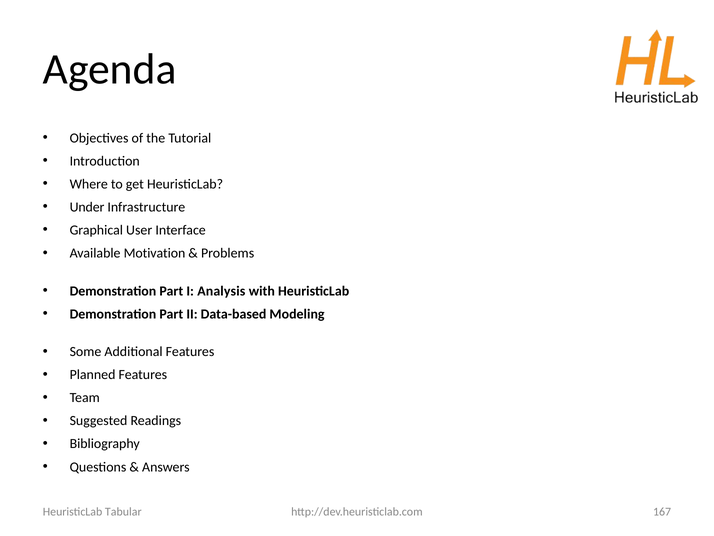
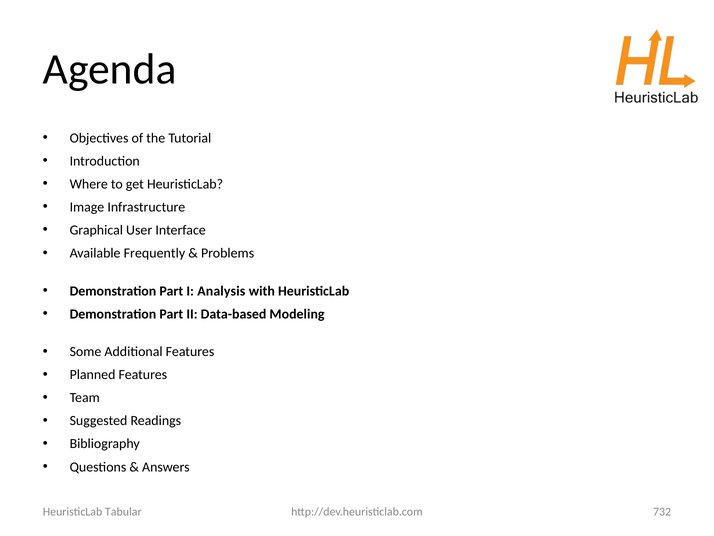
Under: Under -> Image (87, 207)
Motivation: Motivation -> Frequently (154, 253)
167: 167 -> 732 (662, 511)
